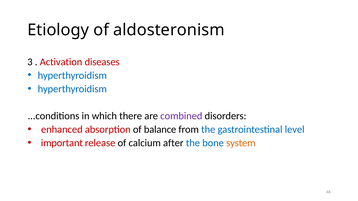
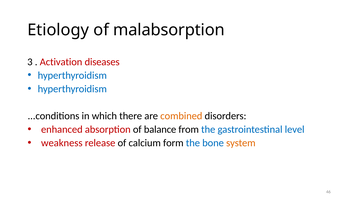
aldosteronism: aldosteronism -> malabsorption (169, 30)
combined colour: purple -> orange (181, 116)
important: important -> weakness (62, 143)
after: after -> form (173, 143)
